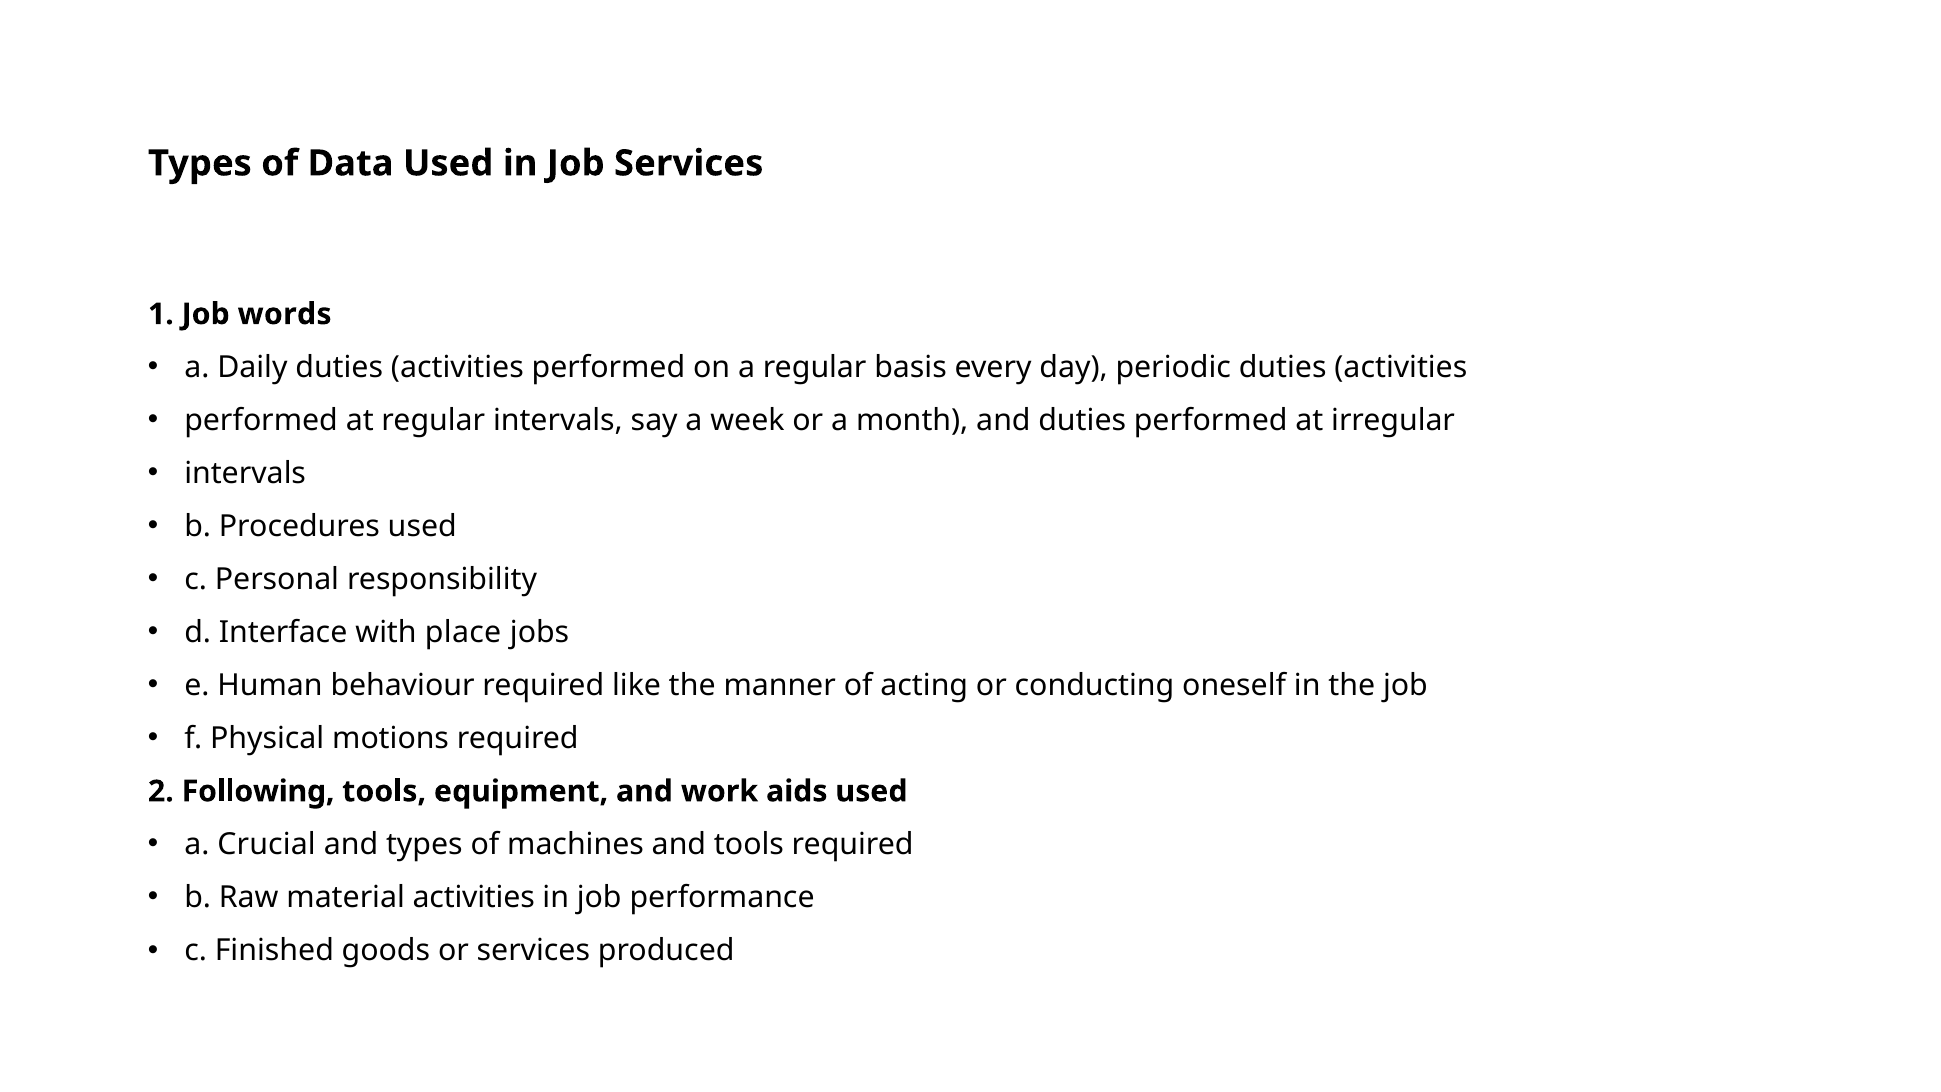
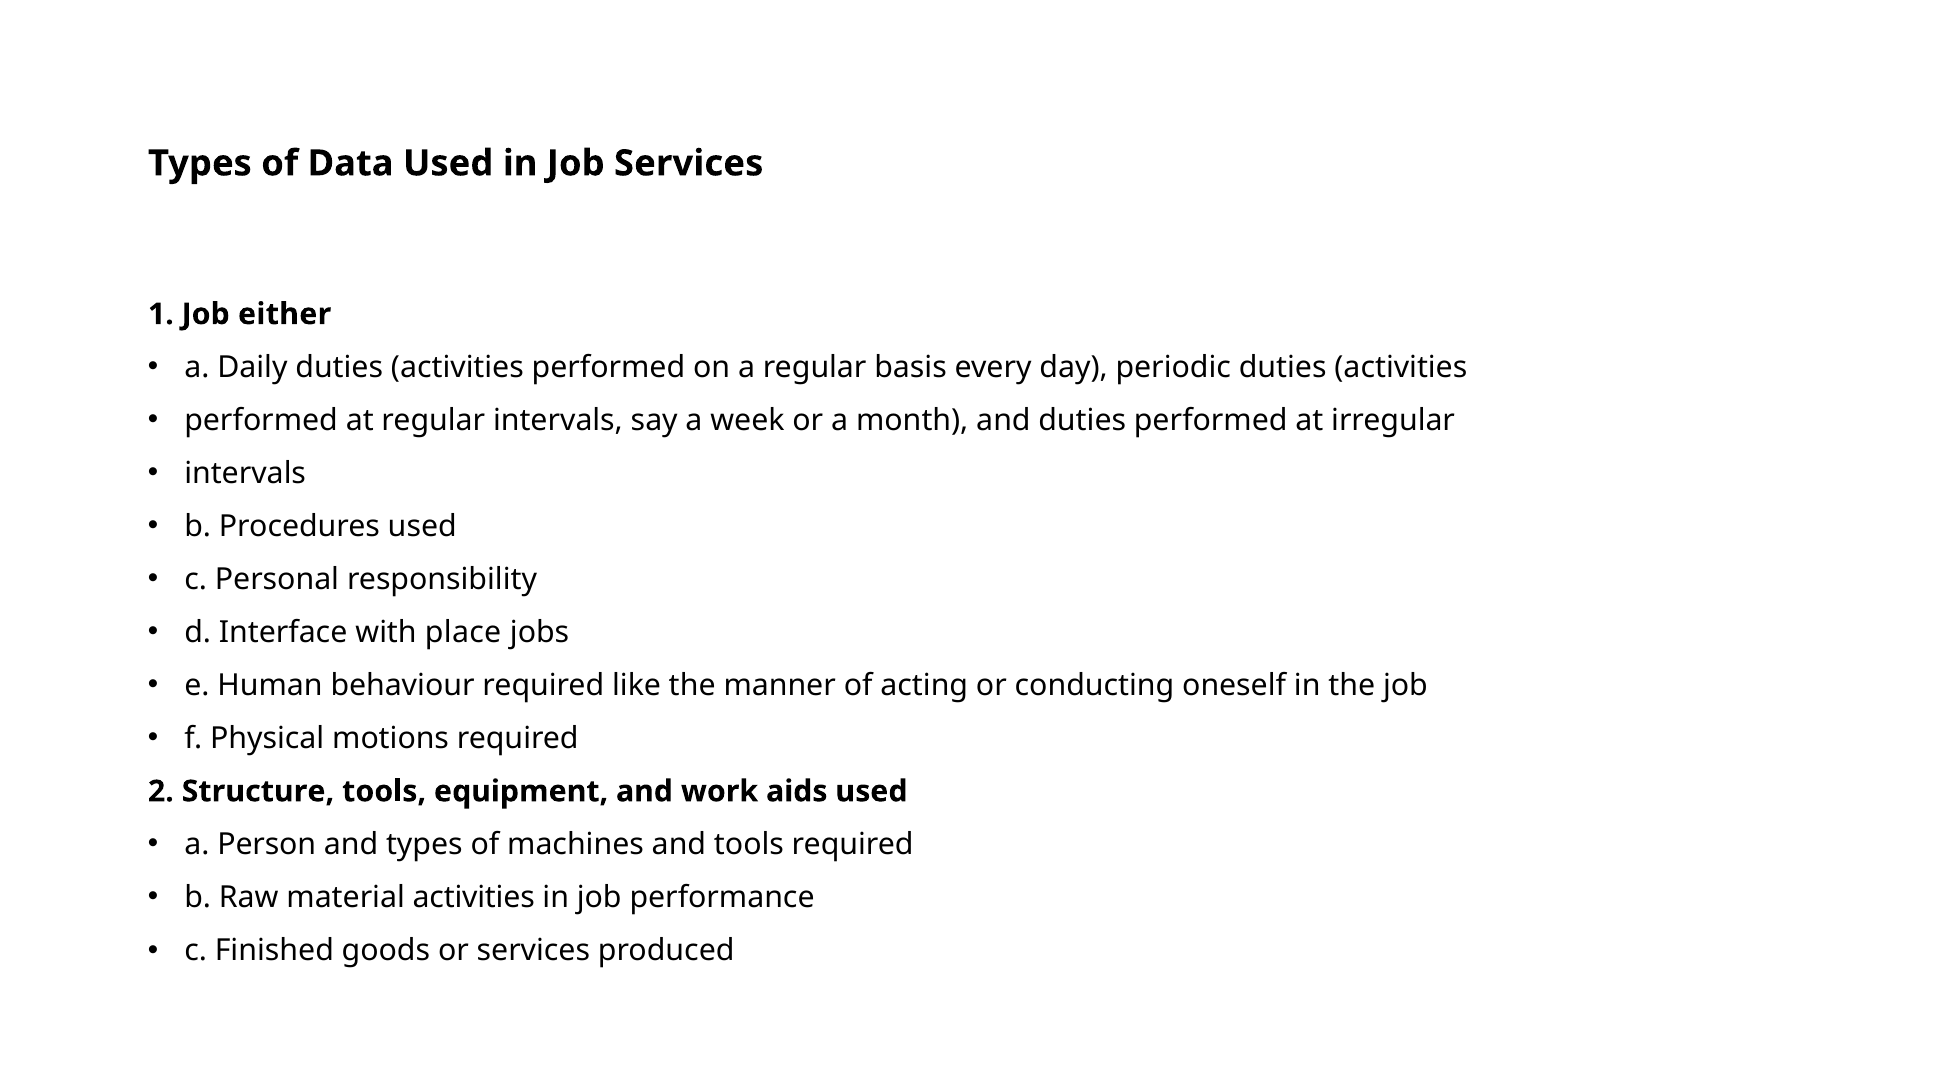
words: words -> either (285, 314)
Following: Following -> Structure (258, 791)
Crucial: Crucial -> Person (267, 844)
